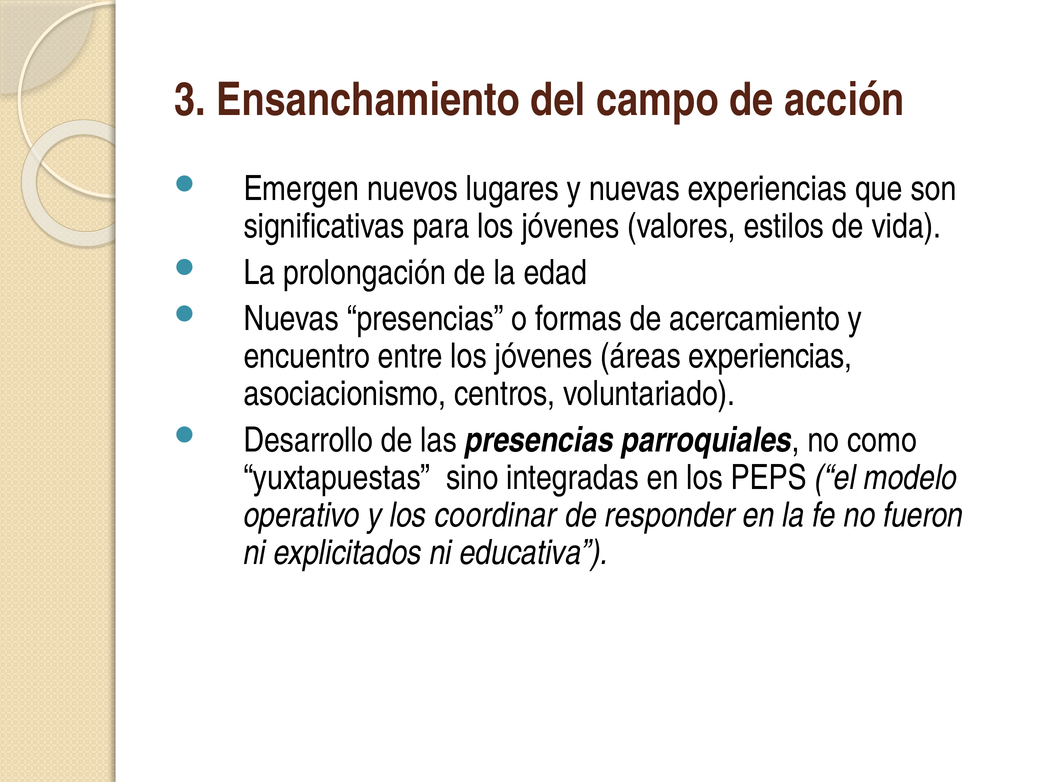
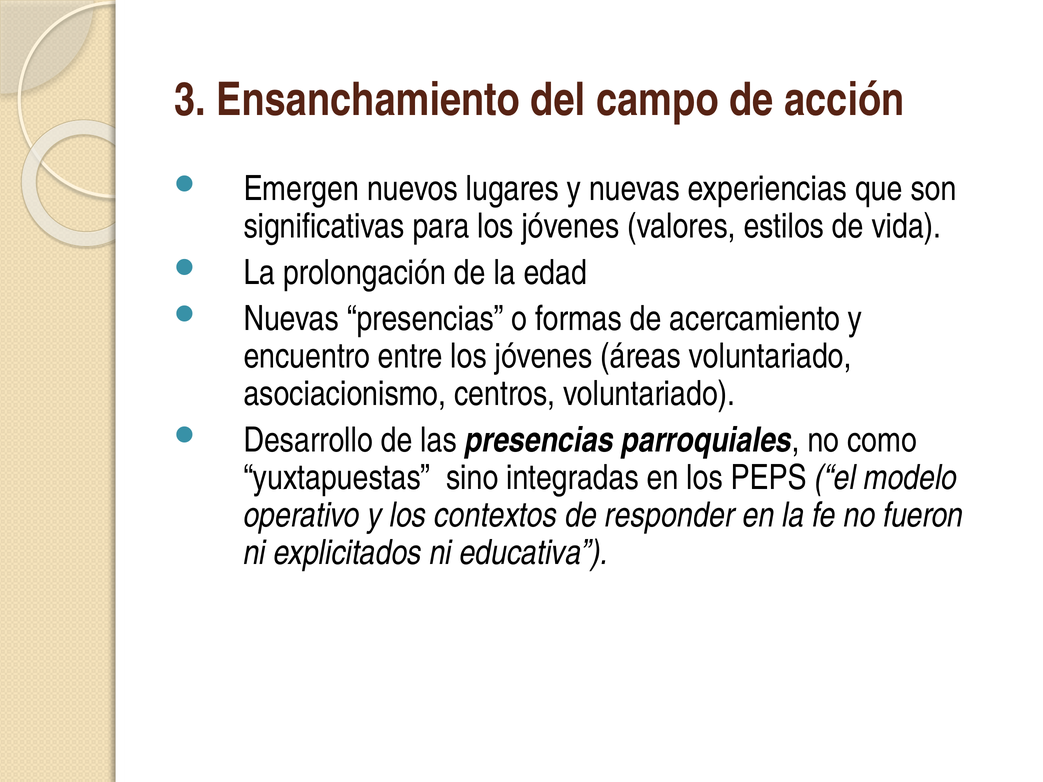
áreas experiencias: experiencias -> voluntariado (770, 356)
coordinar: coordinar -> contextos (496, 515)
